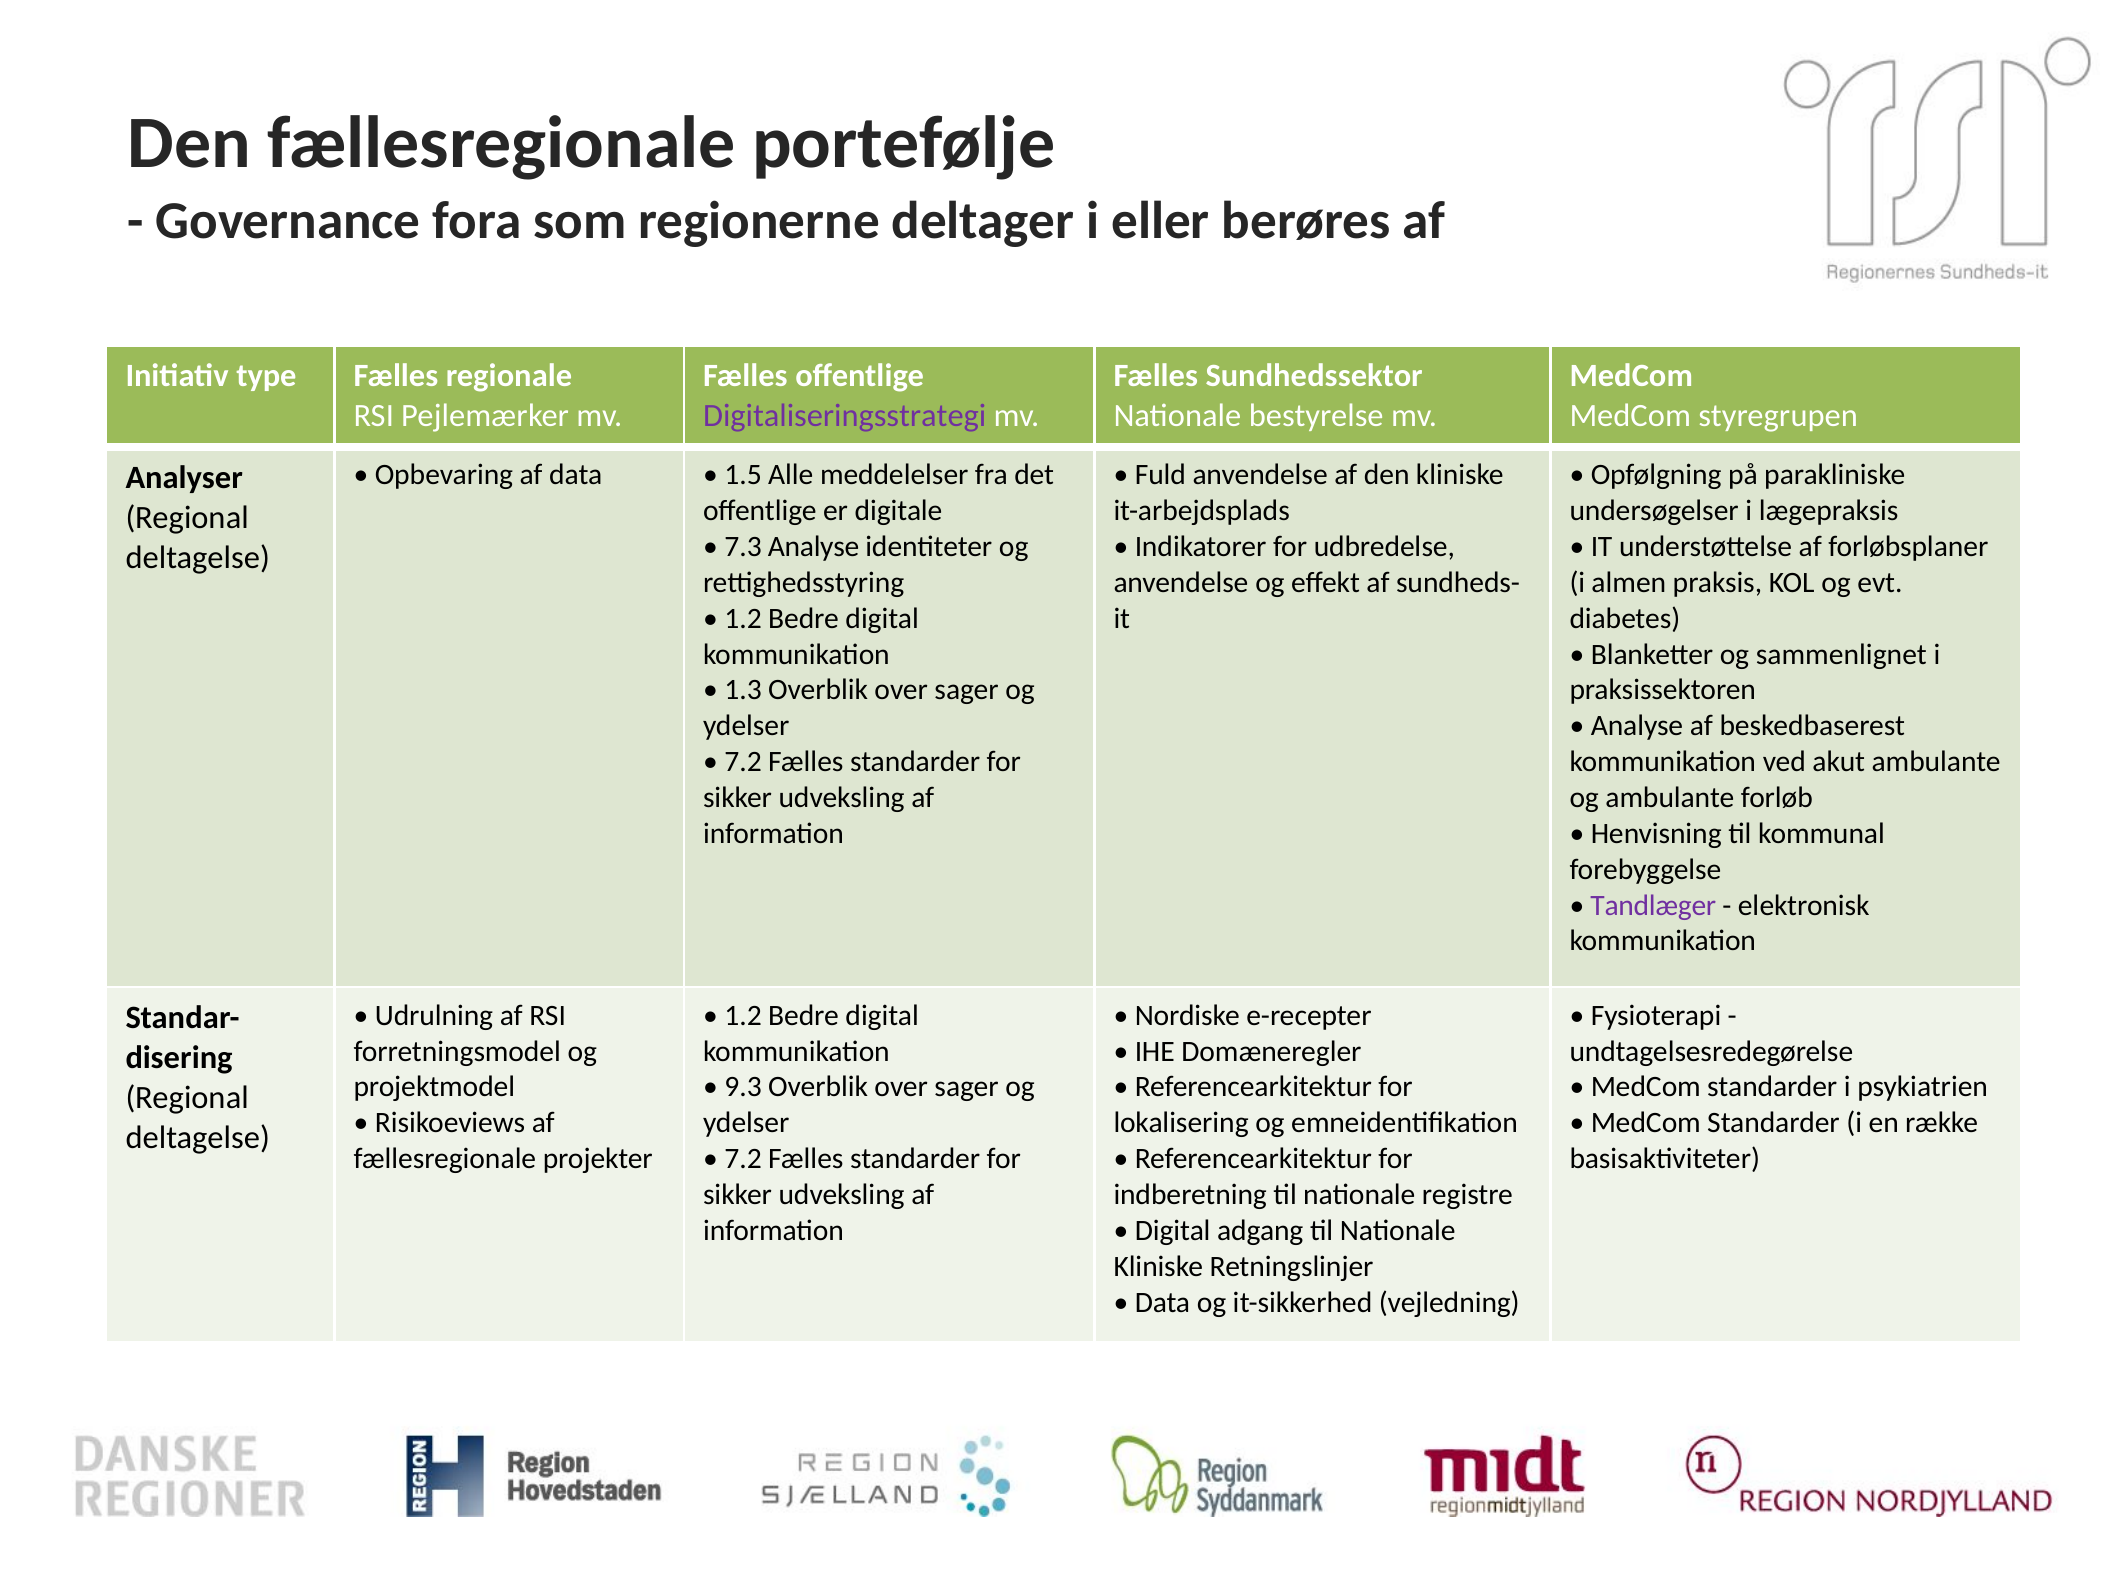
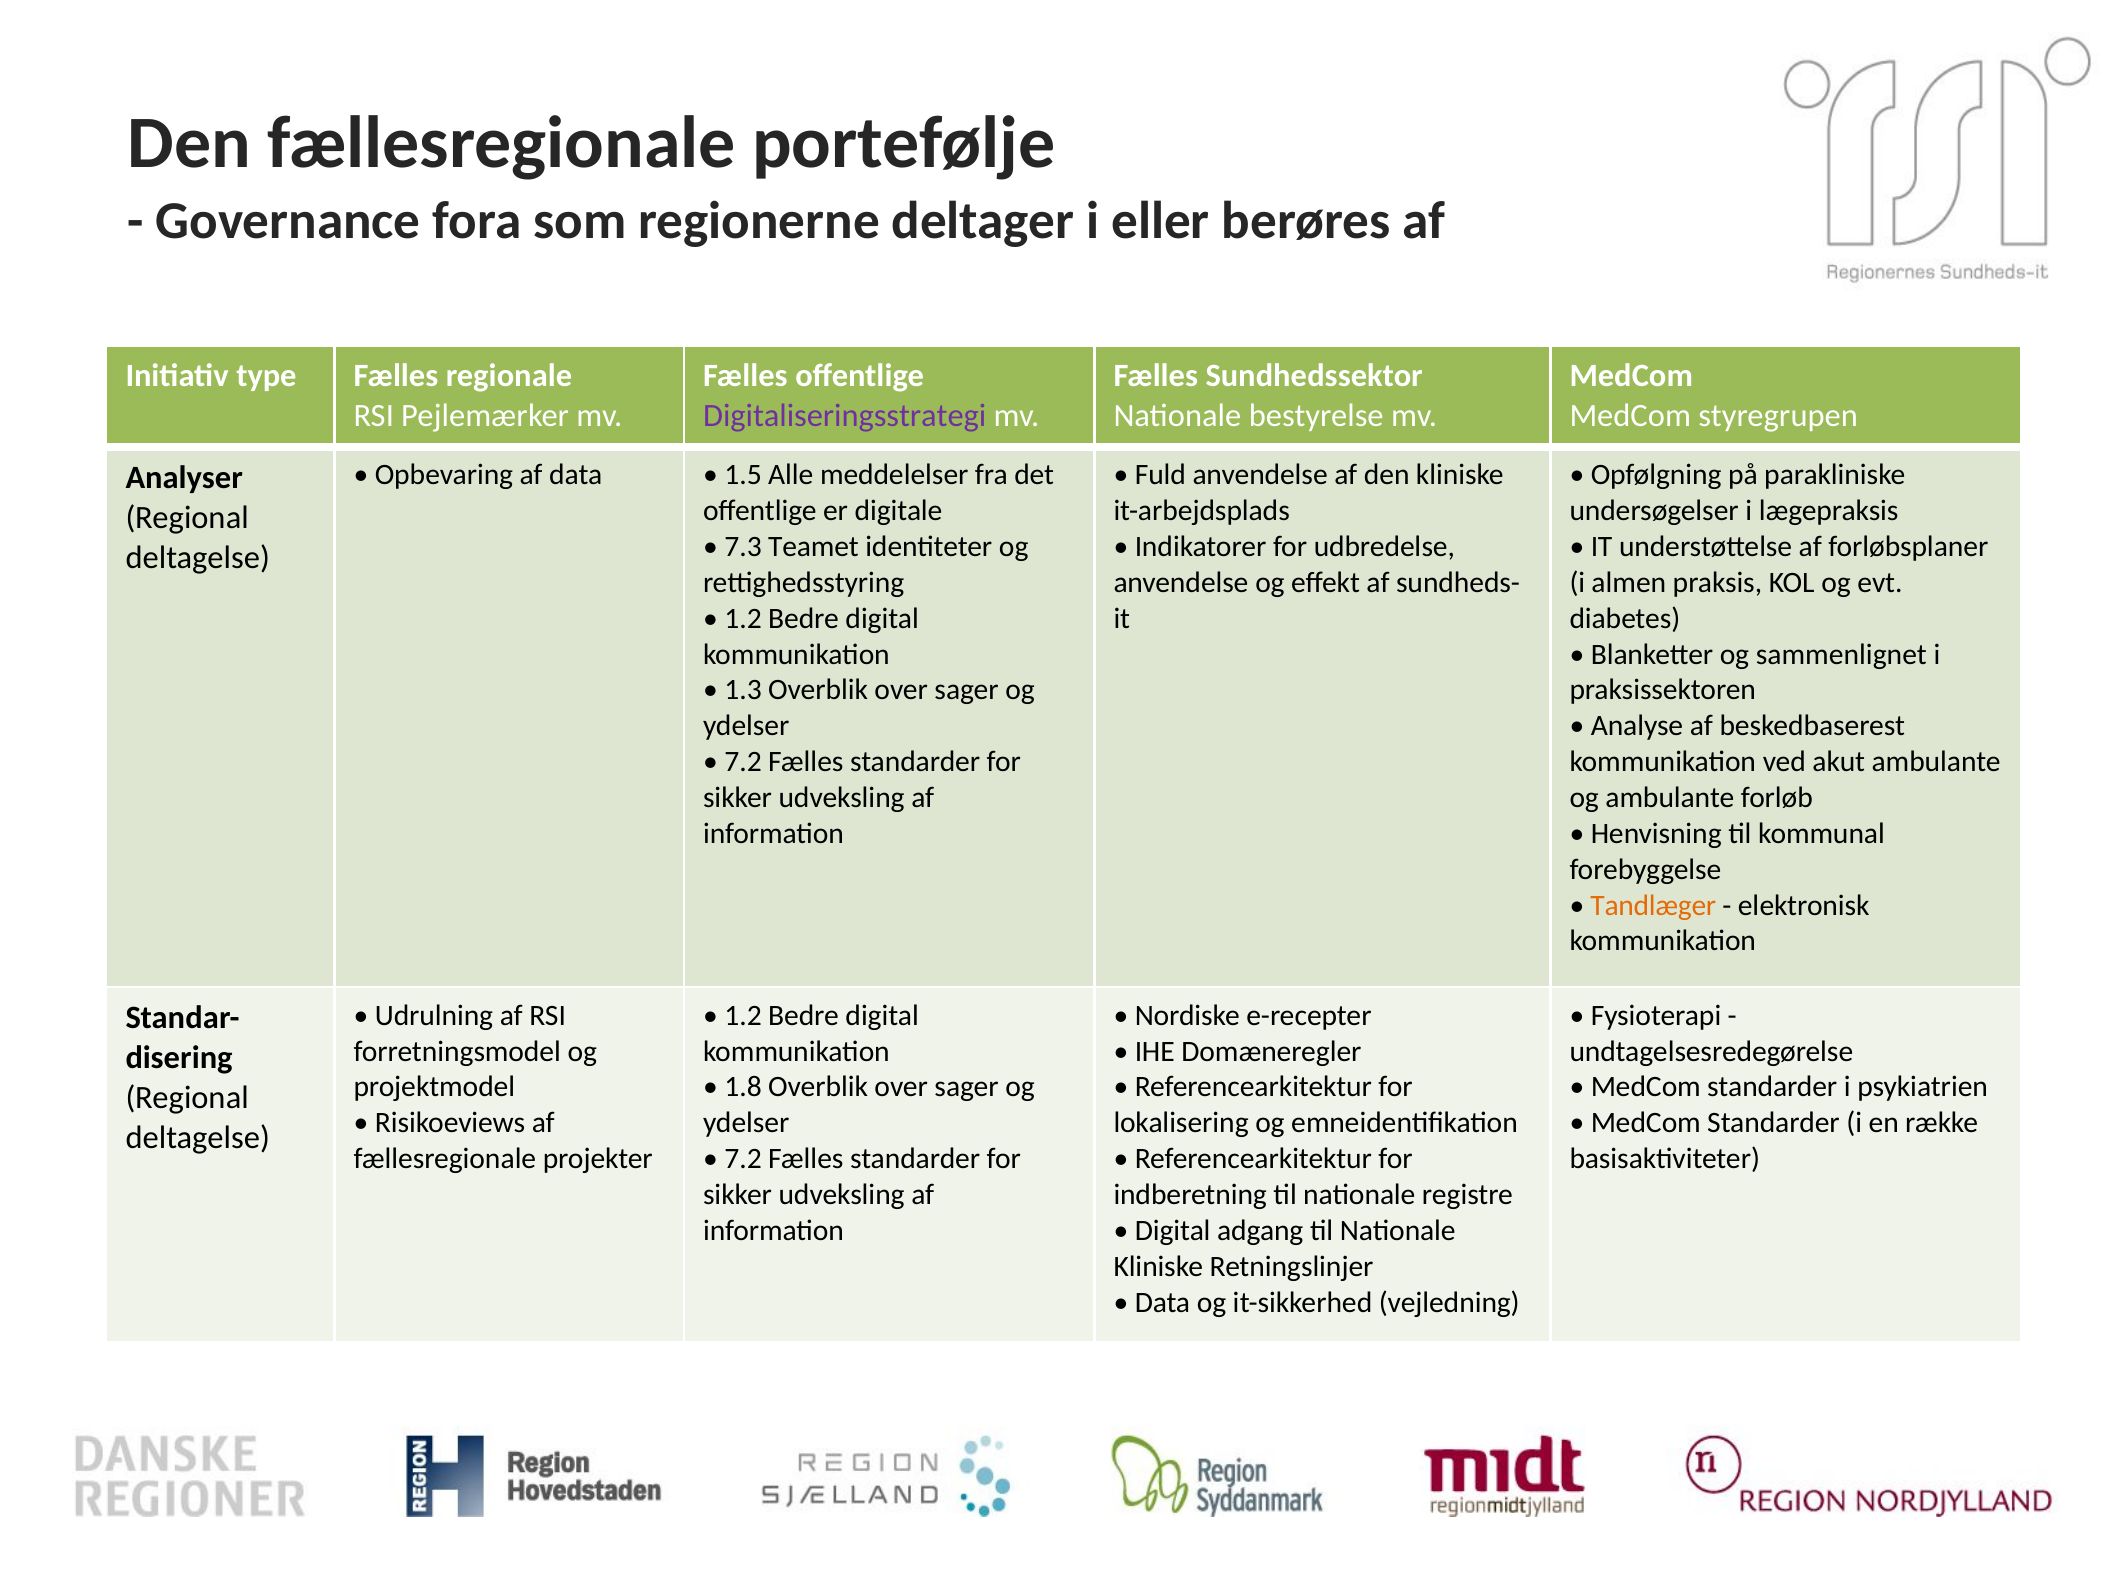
7.3 Analyse: Analyse -> Teamet (813, 547)
Tandlæger colour: purple -> orange (1653, 905)
9.3: 9.3 -> 1.8 (743, 1087)
